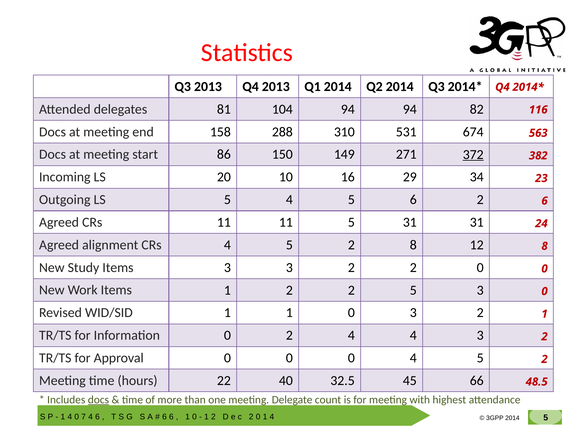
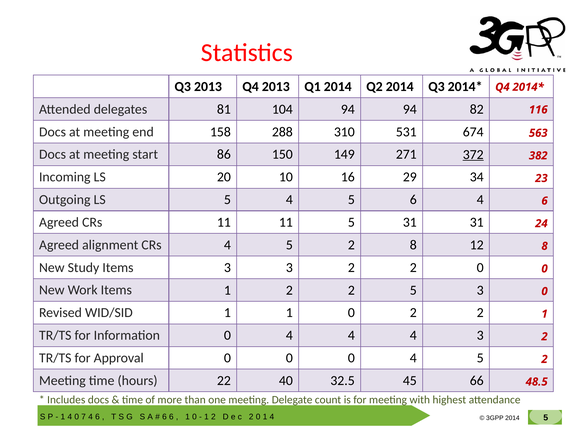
6 2: 2 -> 4 (480, 200)
0 3: 3 -> 2 (413, 313)
Information 0 2: 2 -> 4 (289, 336)
docs underline: present -> none (98, 400)
